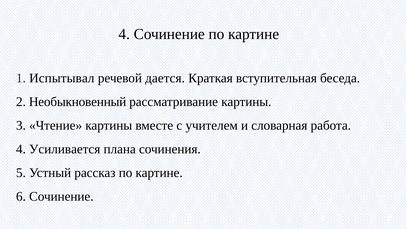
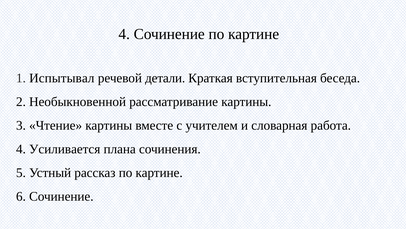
дается: дается -> детали (165, 78)
Необыкновенный: Необыкновенный -> Необыкновенной (78, 101)
